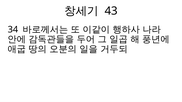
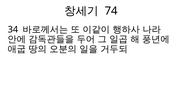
43: 43 -> 74 (111, 11)
